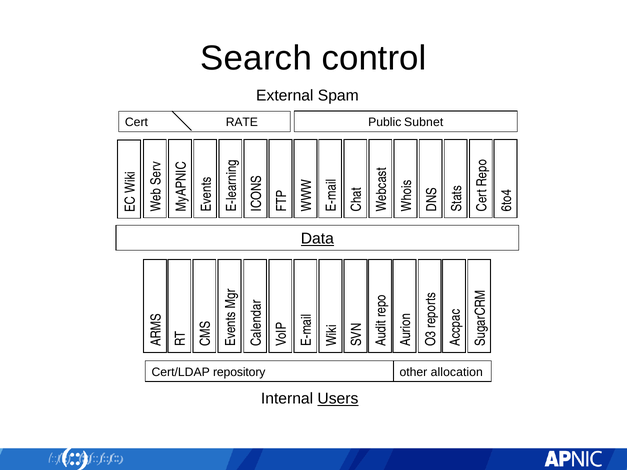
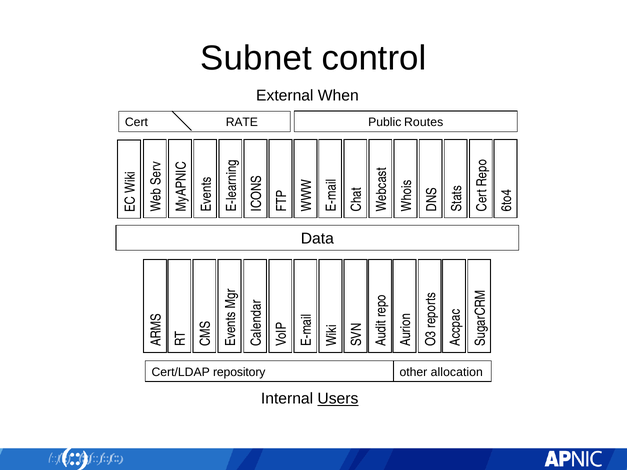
Search: Search -> Subnet (256, 58)
Spam: Spam -> When (338, 96)
Subnet: Subnet -> Routes (424, 122)
Data underline: present -> none (317, 239)
